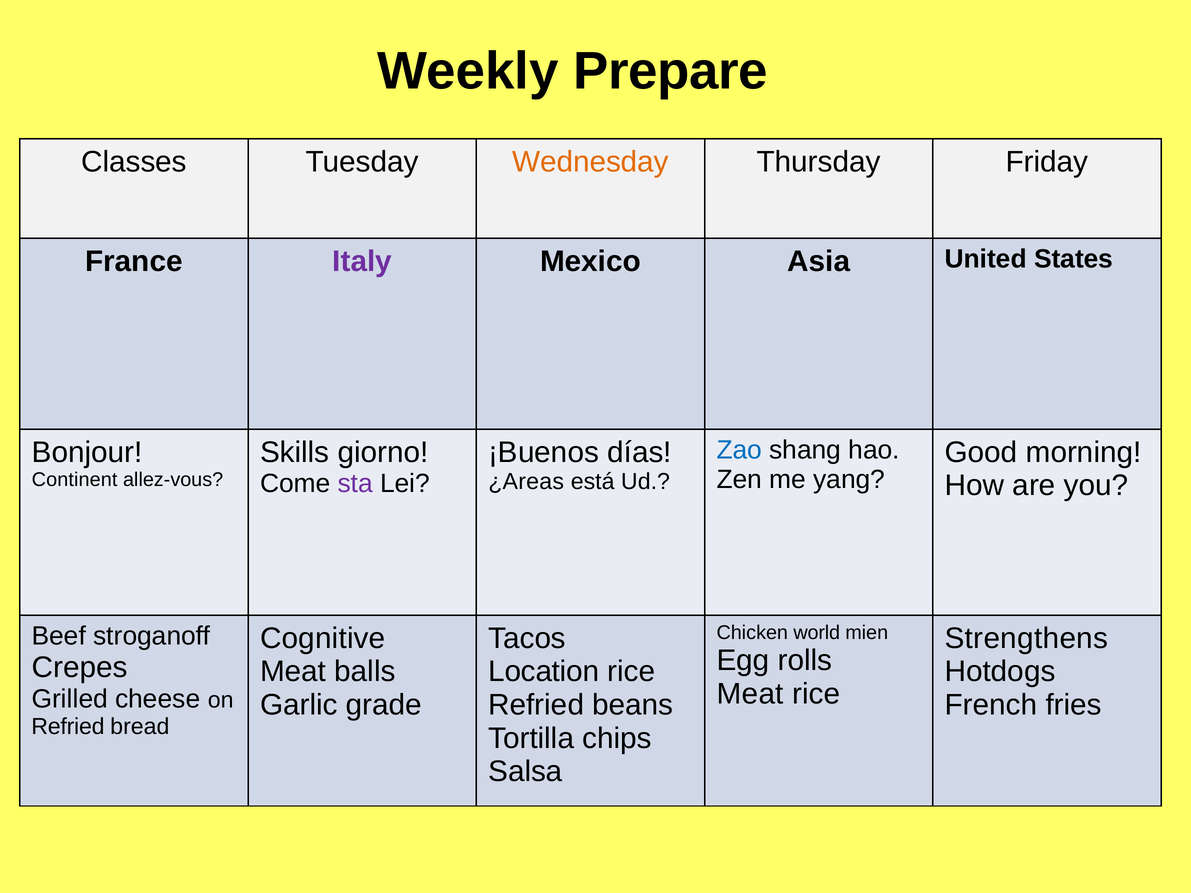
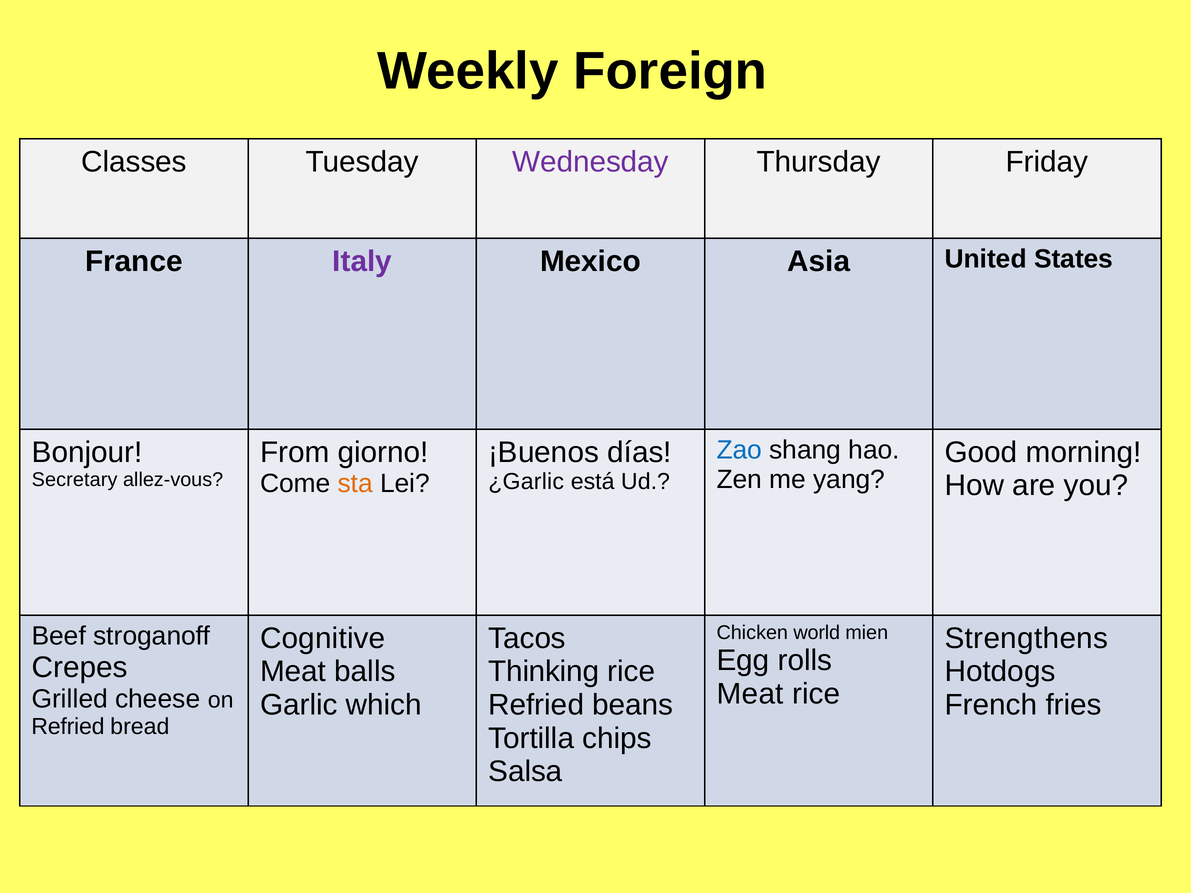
Prepare: Prepare -> Foreign (670, 71)
Wednesday colour: orange -> purple (591, 162)
Skills: Skills -> From (295, 452)
Continent: Continent -> Secretary (75, 480)
¿Areas: ¿Areas -> ¿Garlic (526, 482)
sta colour: purple -> orange (355, 484)
Location: Location -> Thinking (544, 672)
grade: grade -> which (384, 705)
